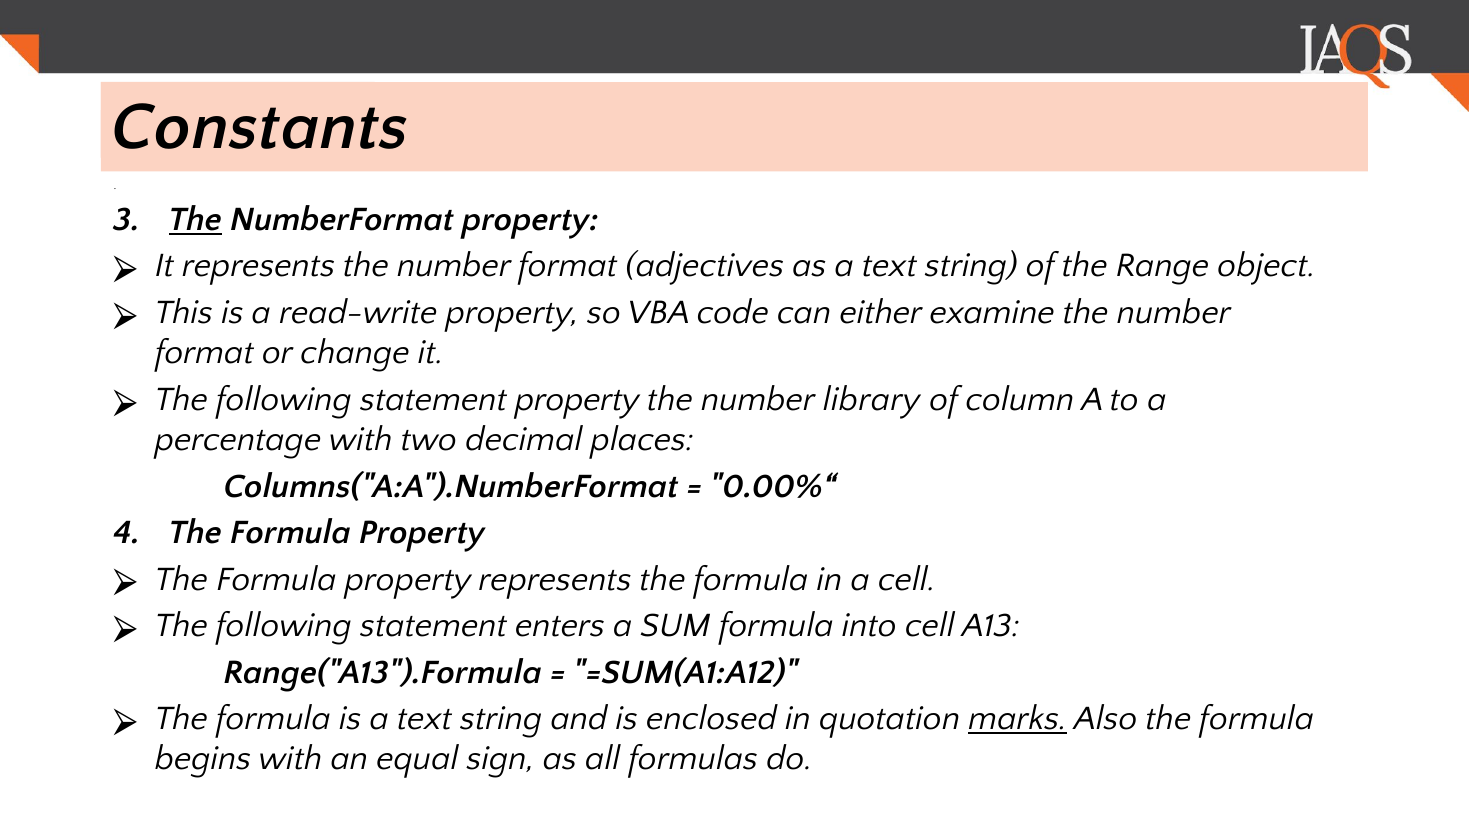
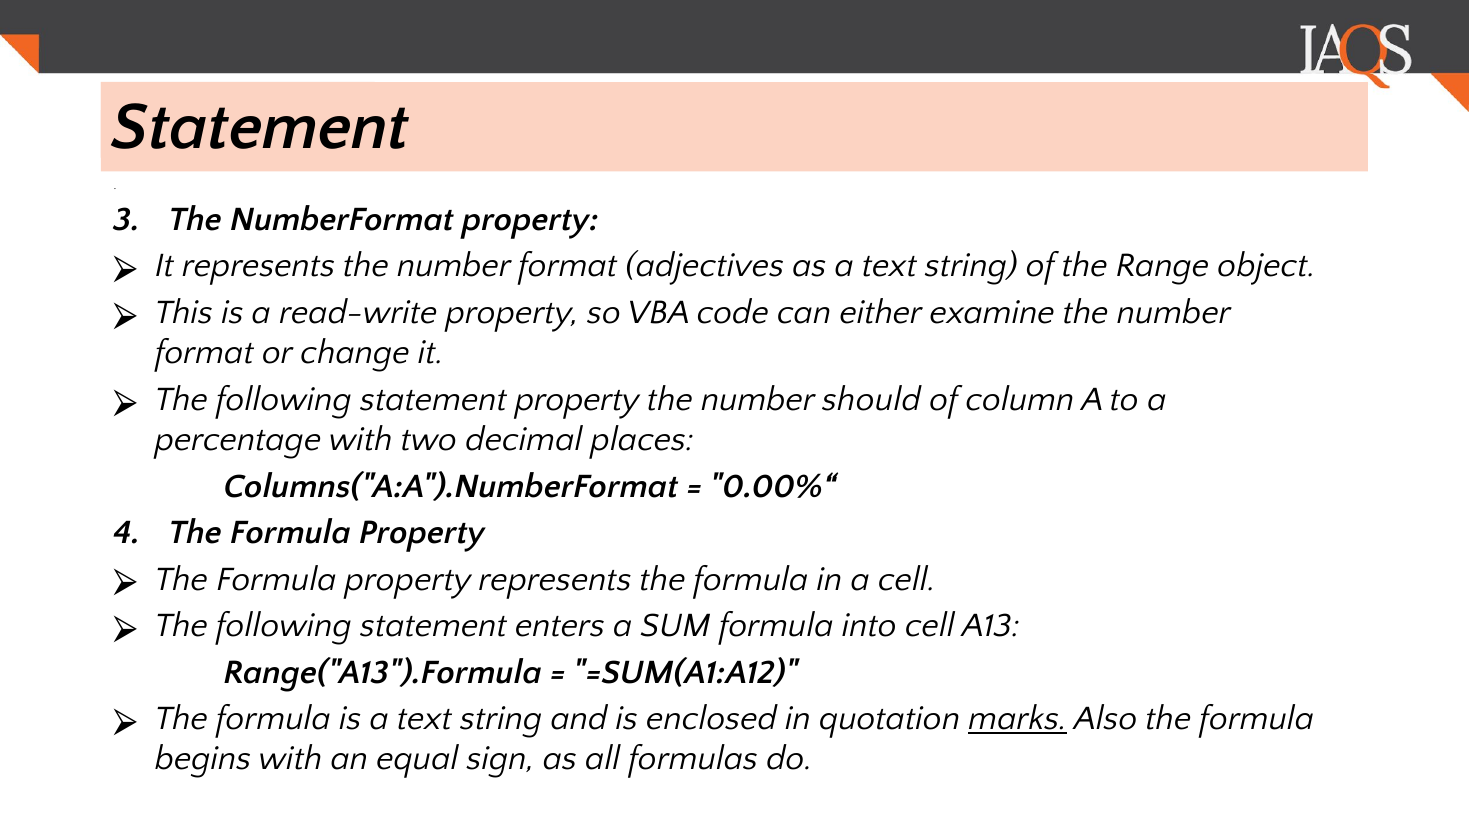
Constants: Constants -> Statement (261, 126)
The underline: present -> none (195, 219)
library: library -> should (872, 399)
